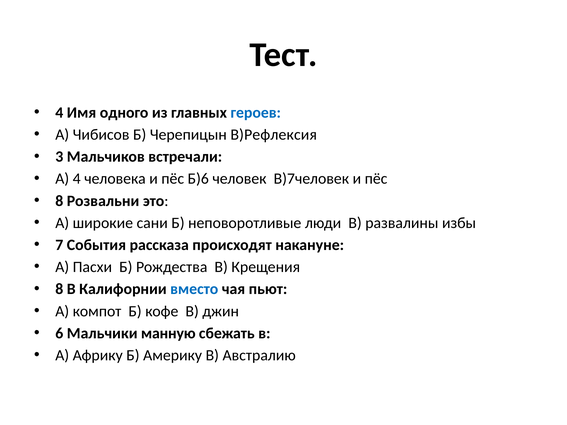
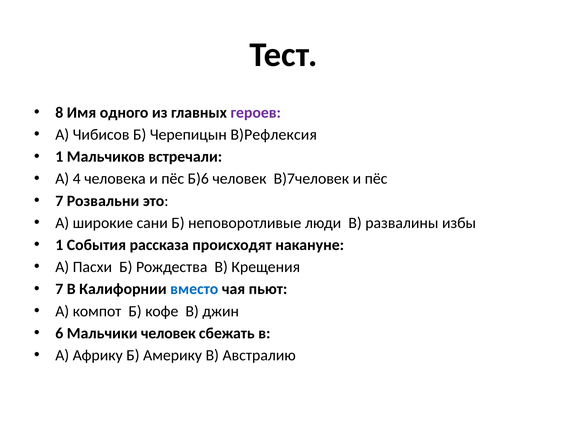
4: 4 -> 8 (59, 113)
героев colour: blue -> purple (256, 113)
3: 3 -> 1 (59, 157)
8: 8 -> 7 (59, 201)
7: 7 -> 1 (59, 245)
8: 8 -> 7 (59, 289)
Мальчики манную: манную -> человек (168, 333)
